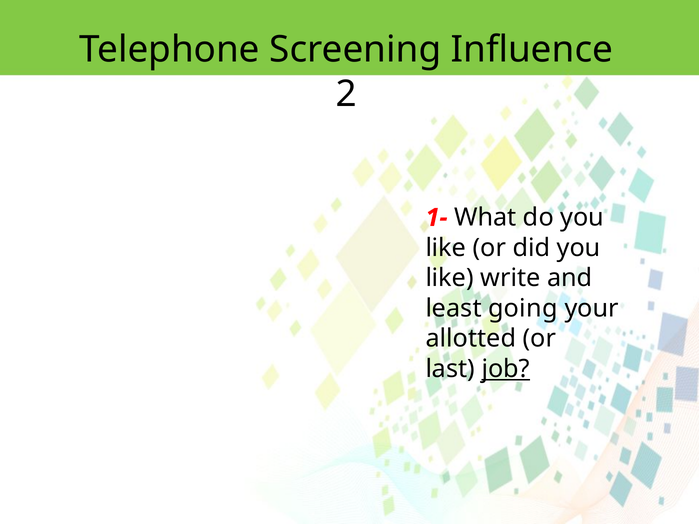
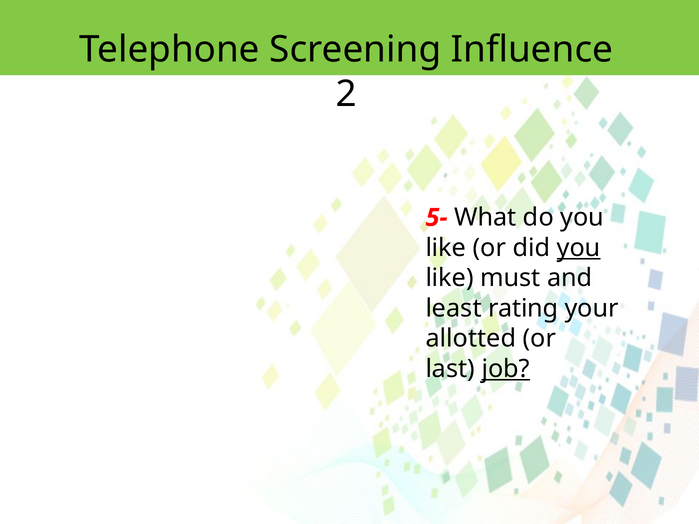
1-: 1- -> 5- (437, 218)
you underline: none -> present (579, 248)
write: write -> must (510, 278)
going: going -> rating (523, 309)
